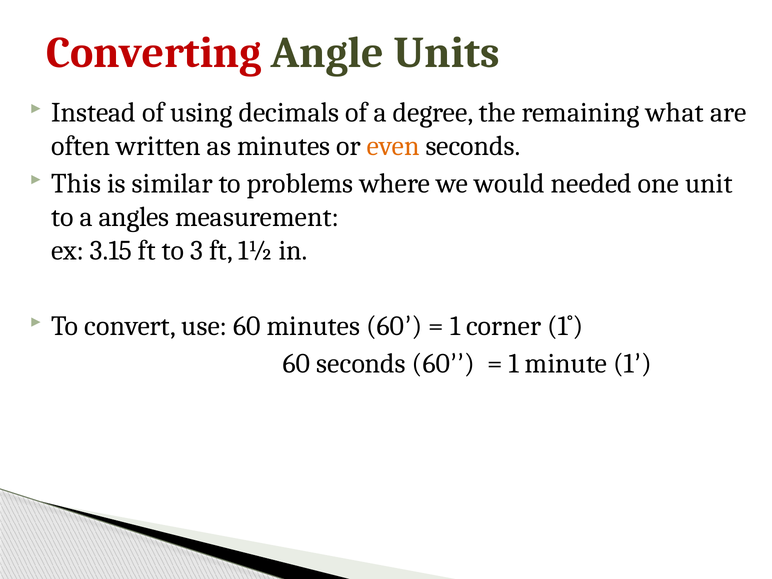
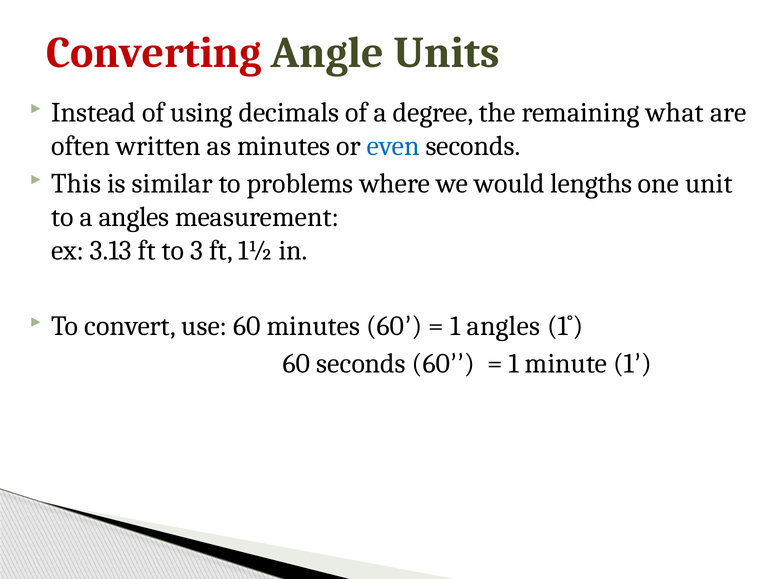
even colour: orange -> blue (393, 146)
needed: needed -> lengths (591, 184)
3.15: 3.15 -> 3.13 (111, 251)
1 corner: corner -> angles (503, 326)
